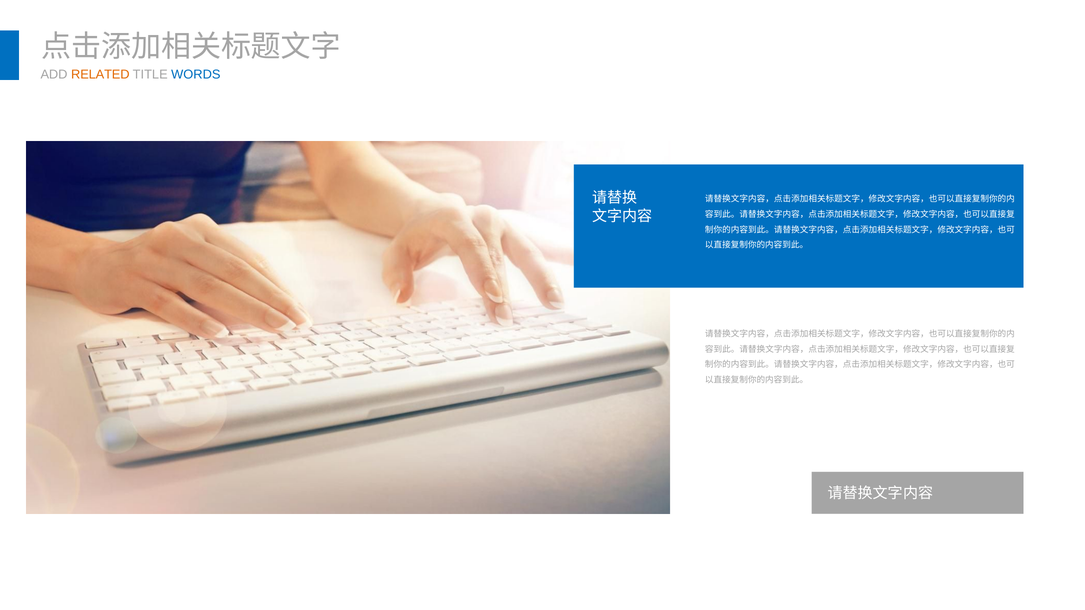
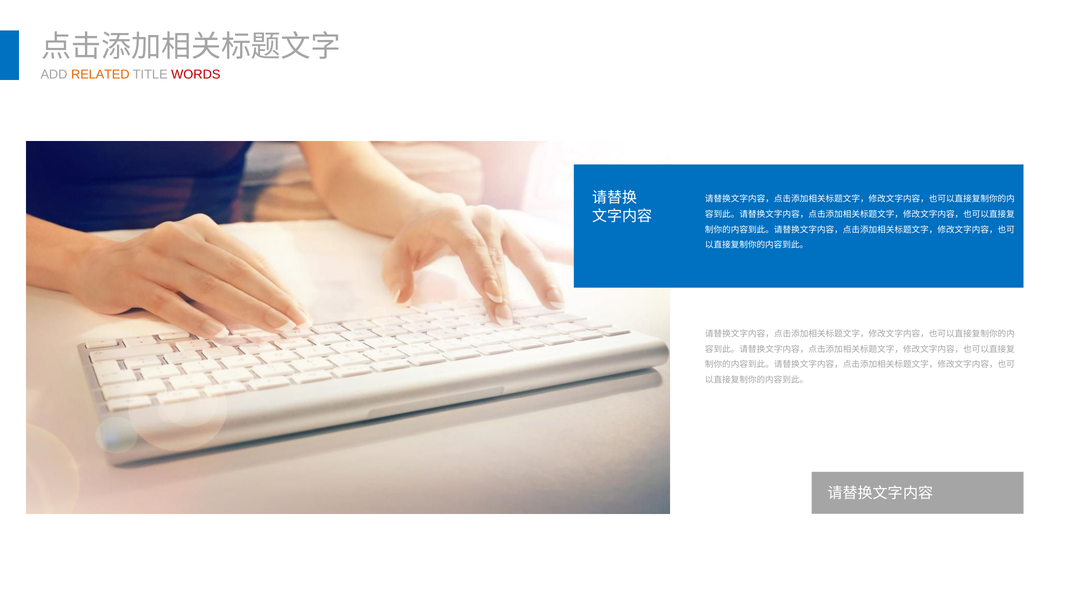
WORDS colour: blue -> red (196, 74)
